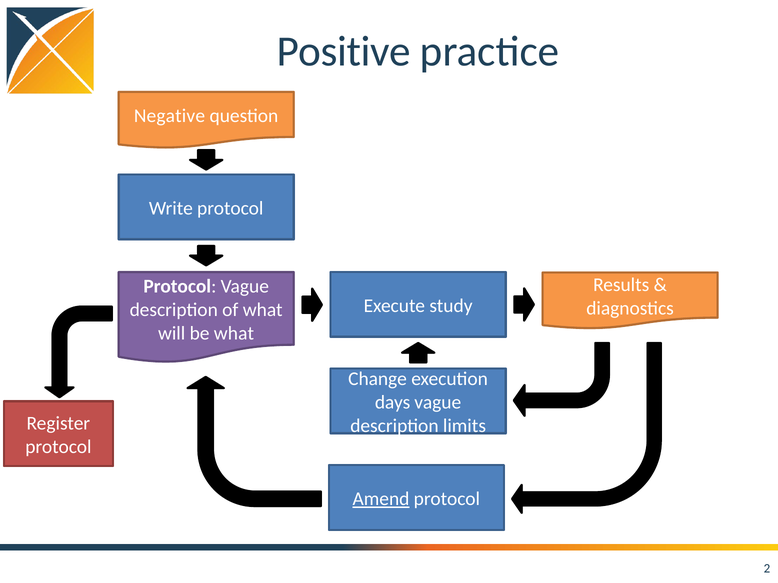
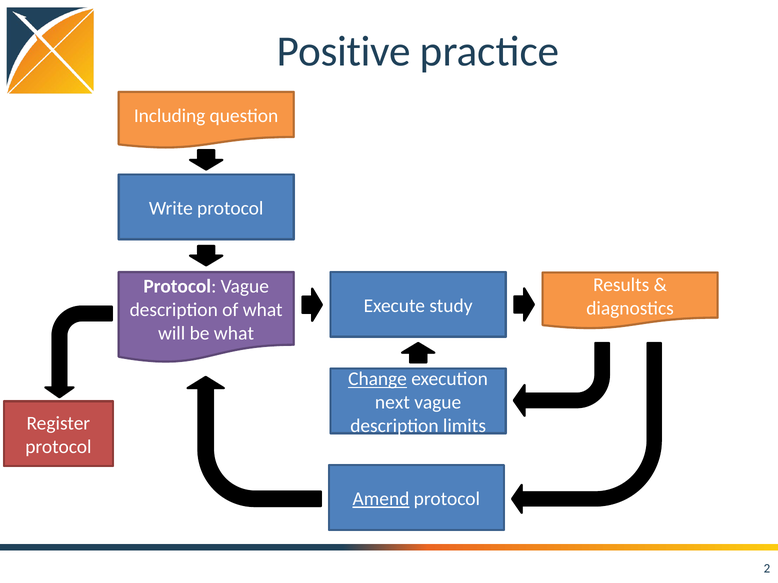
Negative: Negative -> Including (170, 116)
Change underline: none -> present (378, 379)
days: days -> next (392, 403)
